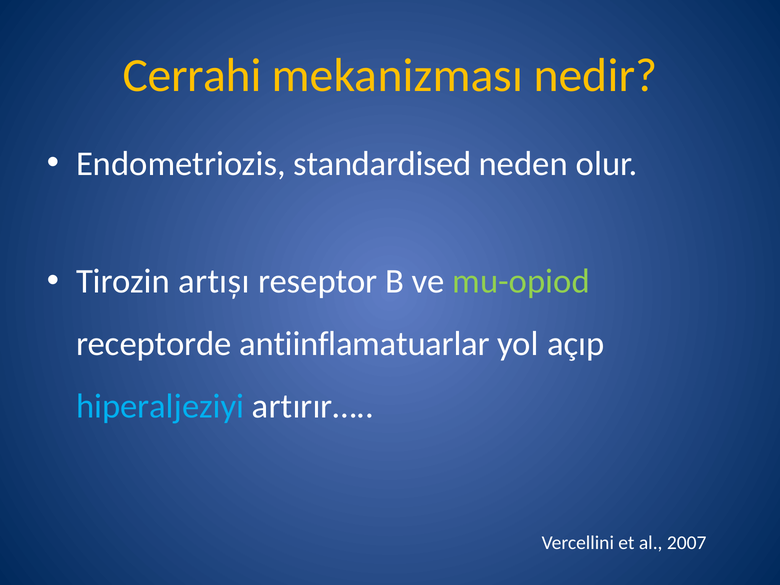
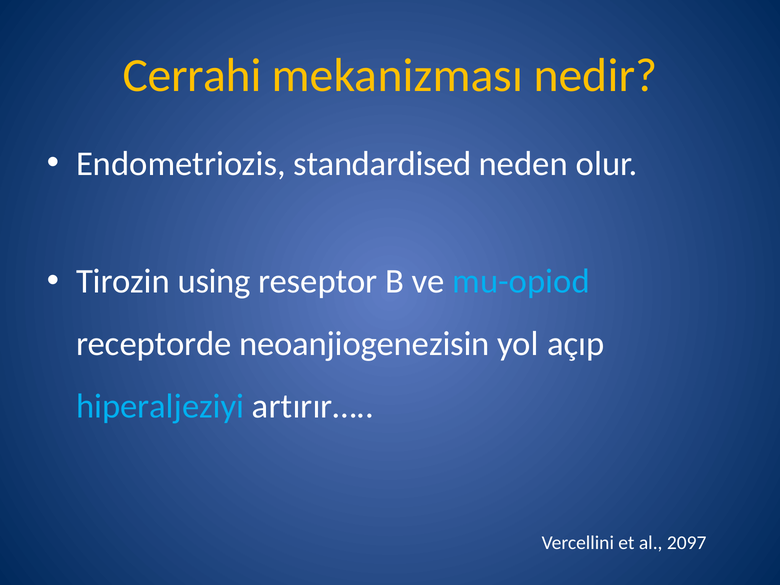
artıșı: artıșı -> using (214, 282)
mu-opiod colour: light green -> light blue (521, 282)
antiinflamatuarlar: antiinflamatuarlar -> neoanjiogenezisin (364, 344)
2007: 2007 -> 2097 (687, 543)
